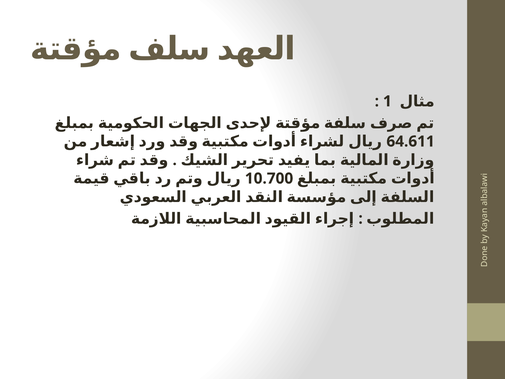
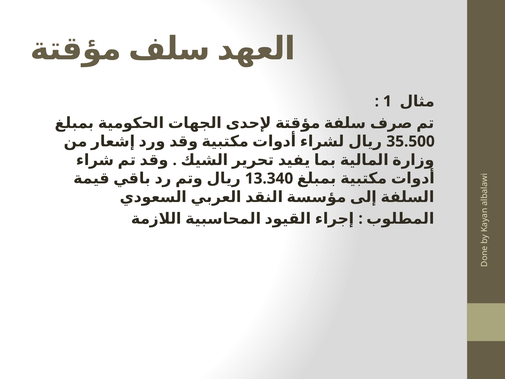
64.611: 64.611 -> 35.500 (411, 141)
10.700: 10.700 -> 13.340 (269, 178)
